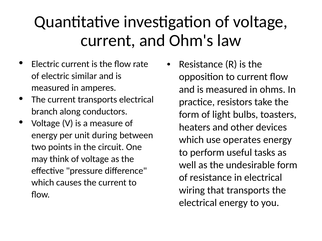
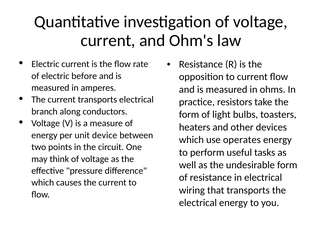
similar: similar -> before (84, 76)
during: during -> device (105, 135)
